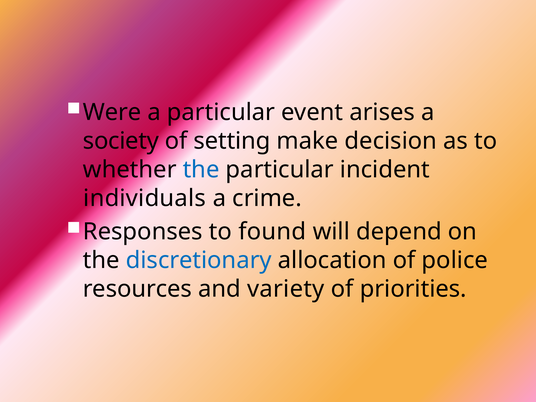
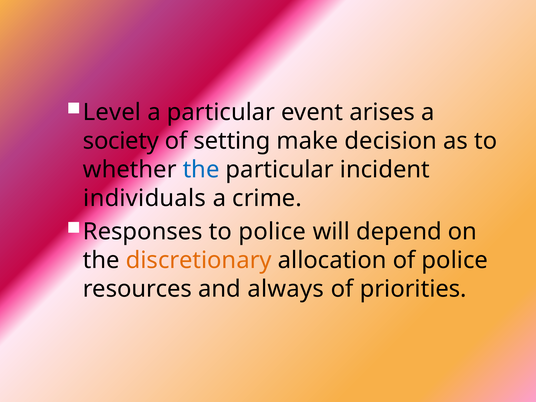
Were: Were -> Level (112, 112)
to found: found -> police (272, 232)
discretionary colour: blue -> orange (199, 260)
variety: variety -> always (286, 289)
